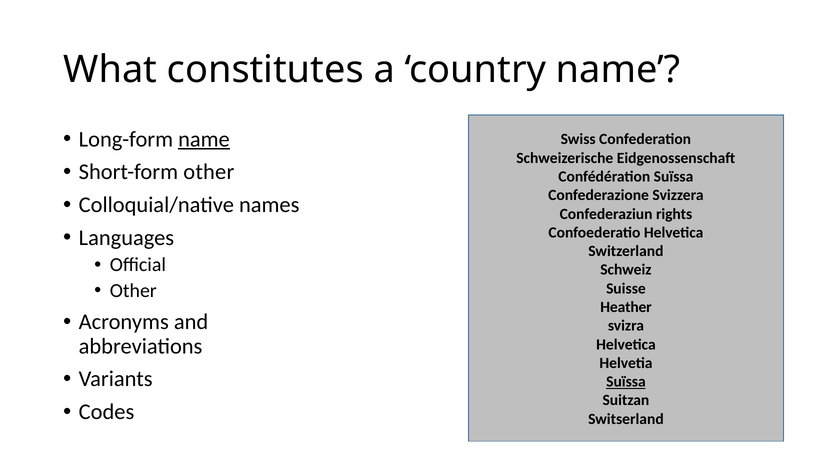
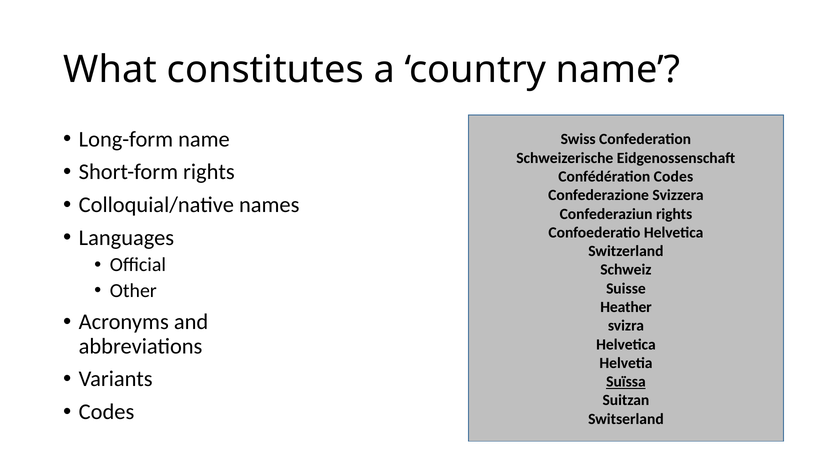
name underline: present -> none (204, 139)
Short-form other: other -> rights (209, 172)
Confédération Suïssa: Suïssa -> Codes (673, 177)
